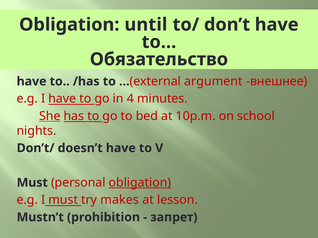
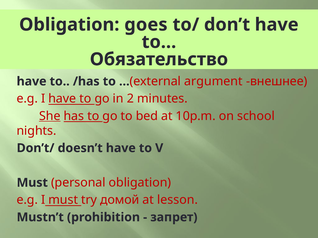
until: until -> goes (146, 25)
4: 4 -> 2 (130, 99)
obligation underline: present -> none (140, 183)
makes: makes -> домой (120, 200)
